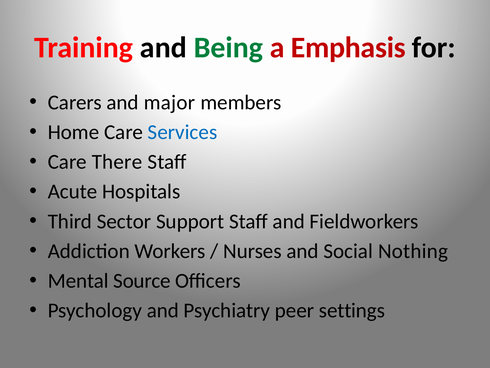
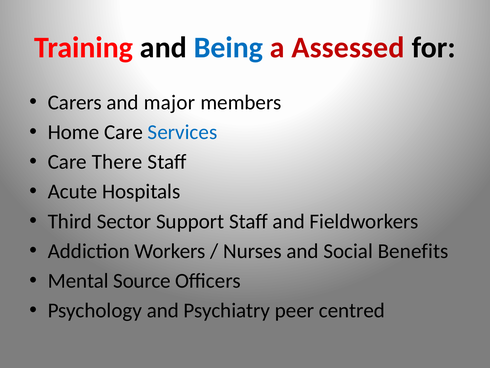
Being colour: green -> blue (228, 47)
Emphasis: Emphasis -> Assessed (348, 47)
Nothing: Nothing -> Benefits (413, 251)
settings: settings -> centred (352, 310)
